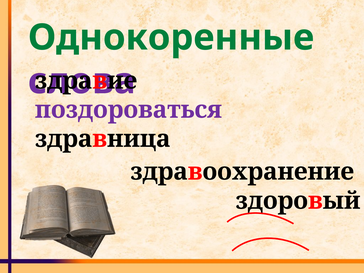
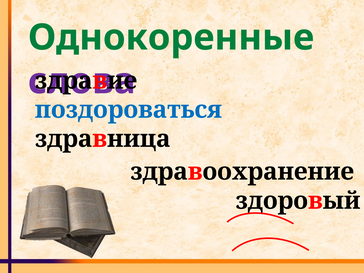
поздороваться colour: purple -> blue (128, 110)
